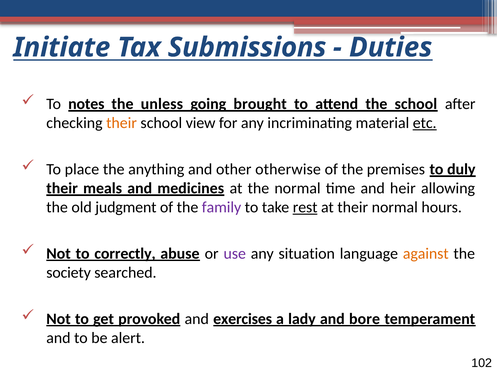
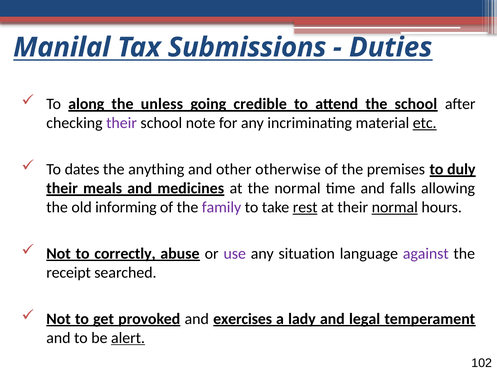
Initiate: Initiate -> Manilal (62, 47)
notes: notes -> along (86, 104)
brought: brought -> credible (260, 104)
their colour: orange -> purple (122, 123)
view: view -> note (201, 123)
place: place -> dates (82, 170)
heir: heir -> falls (403, 189)
judgment: judgment -> informing (126, 208)
normal underline: none -> present (395, 208)
against colour: orange -> purple (426, 254)
society: society -> receipt (69, 273)
bore: bore -> legal (365, 319)
alert underline: none -> present (128, 339)
